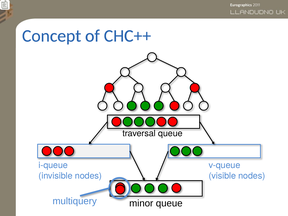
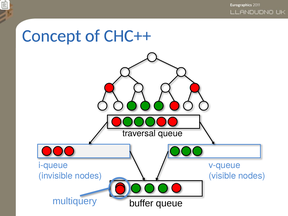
minor: minor -> buffer (141, 203)
